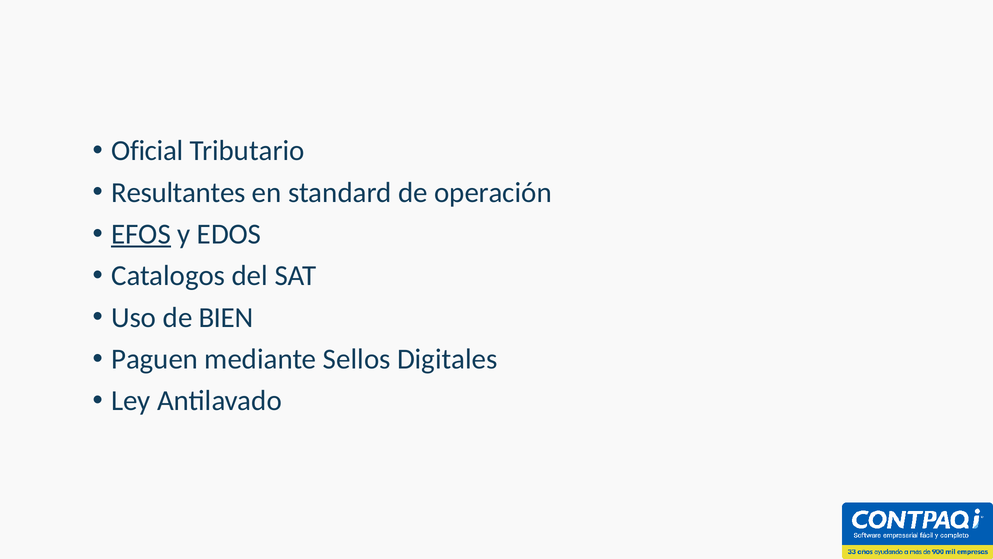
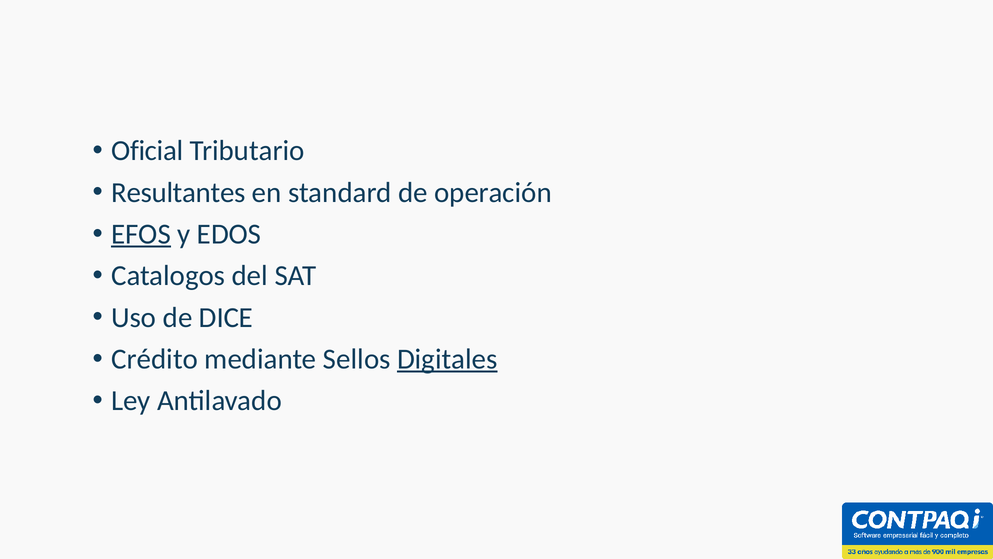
BIEN: BIEN -> DICE (226, 317)
Paguen: Paguen -> Crédito (155, 359)
Digitales underline: none -> present (447, 359)
